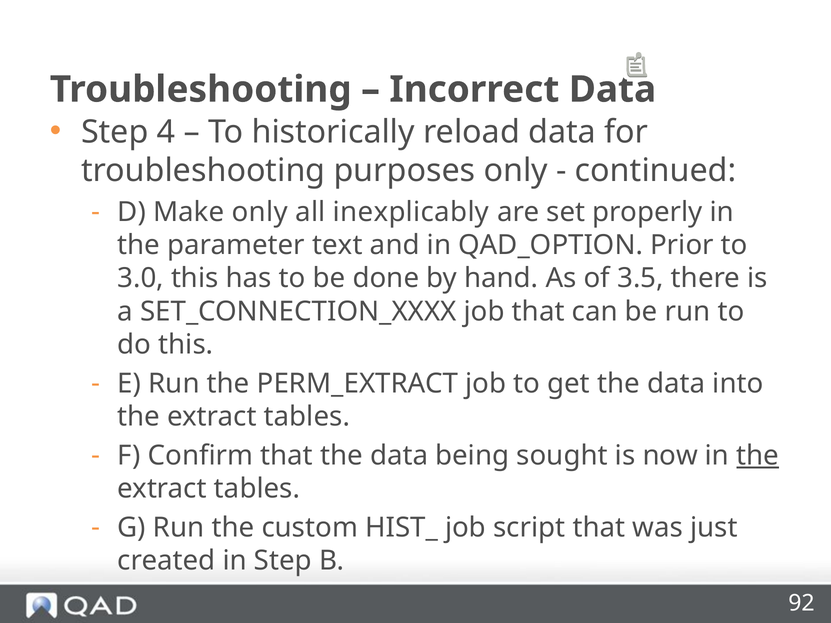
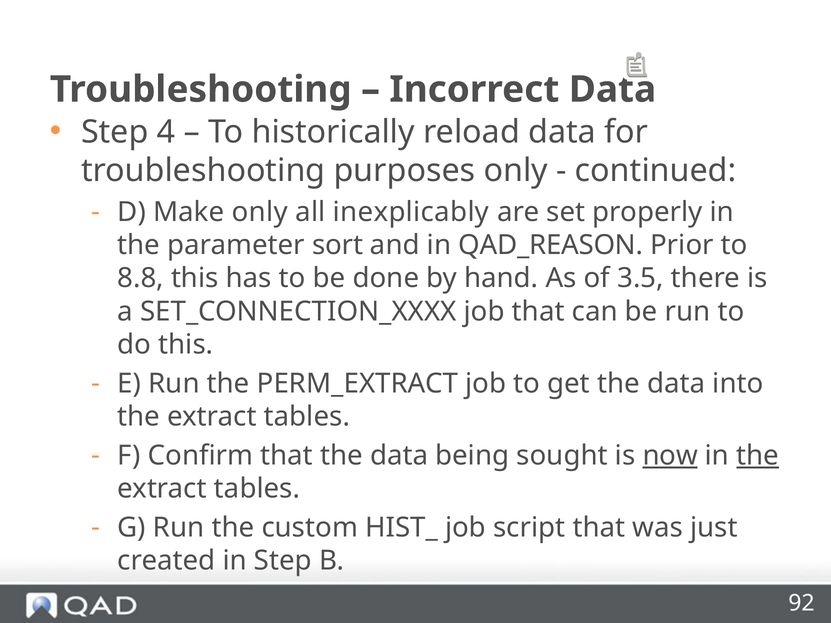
text: text -> sort (338, 245)
QAD_OPTION: QAD_OPTION -> QAD_REASON (551, 245)
3.0: 3.0 -> 8.8 (141, 278)
now underline: none -> present (670, 456)
